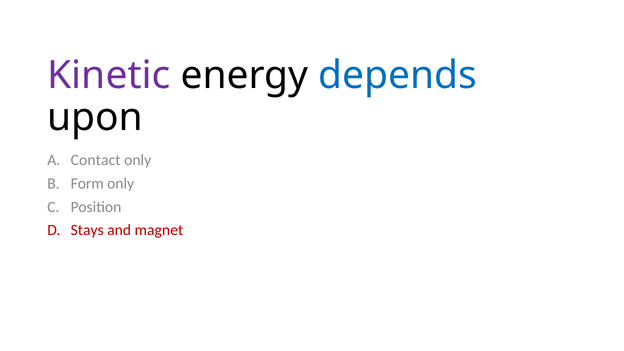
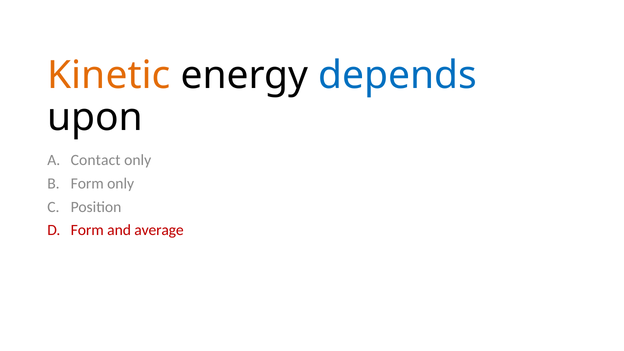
Kinetic colour: purple -> orange (109, 75)
Stays: Stays -> Form (87, 230)
magnet: magnet -> average (159, 230)
